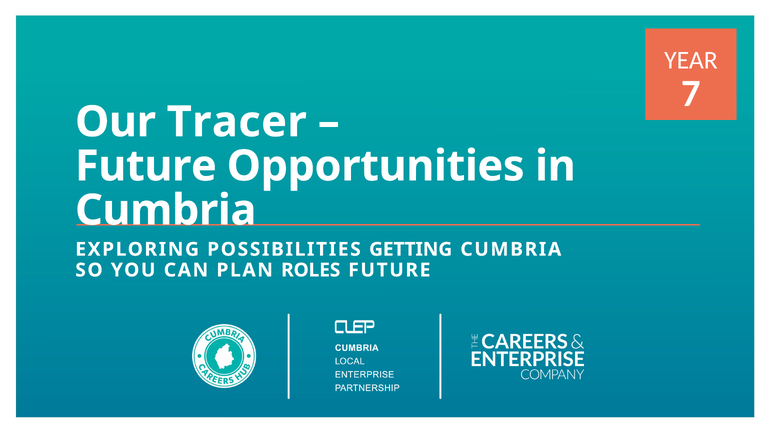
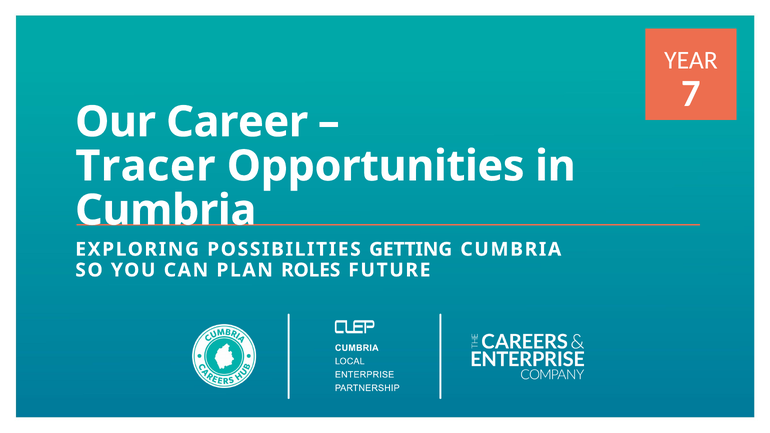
Tracer: Tracer -> Career (237, 122)
Future: Future -> Tracer (145, 166)
